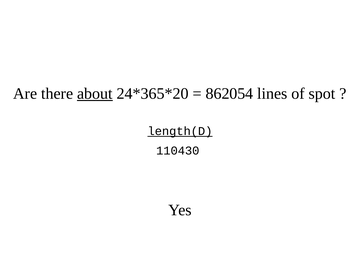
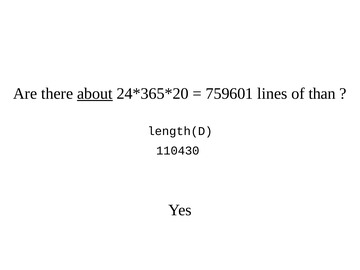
862054: 862054 -> 759601 (229, 94)
spot: spot -> than (322, 94)
length(D underline: present -> none (180, 131)
